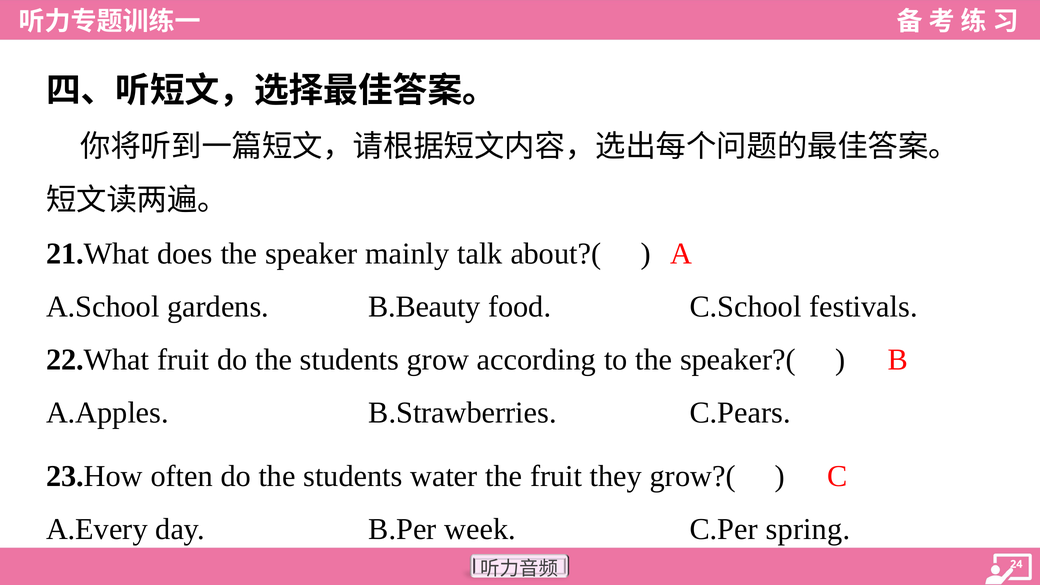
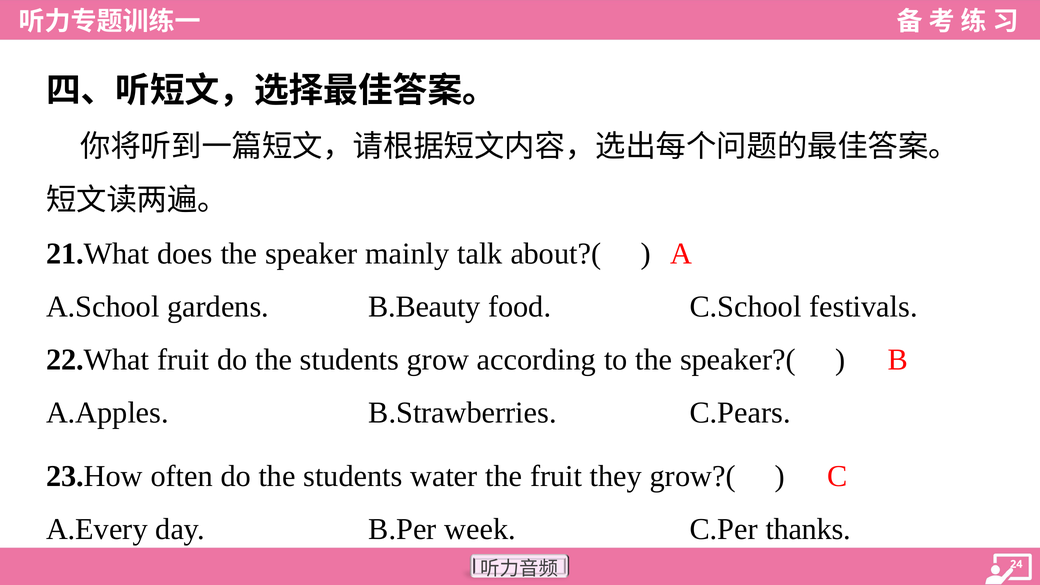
spring: spring -> thanks (808, 529)
